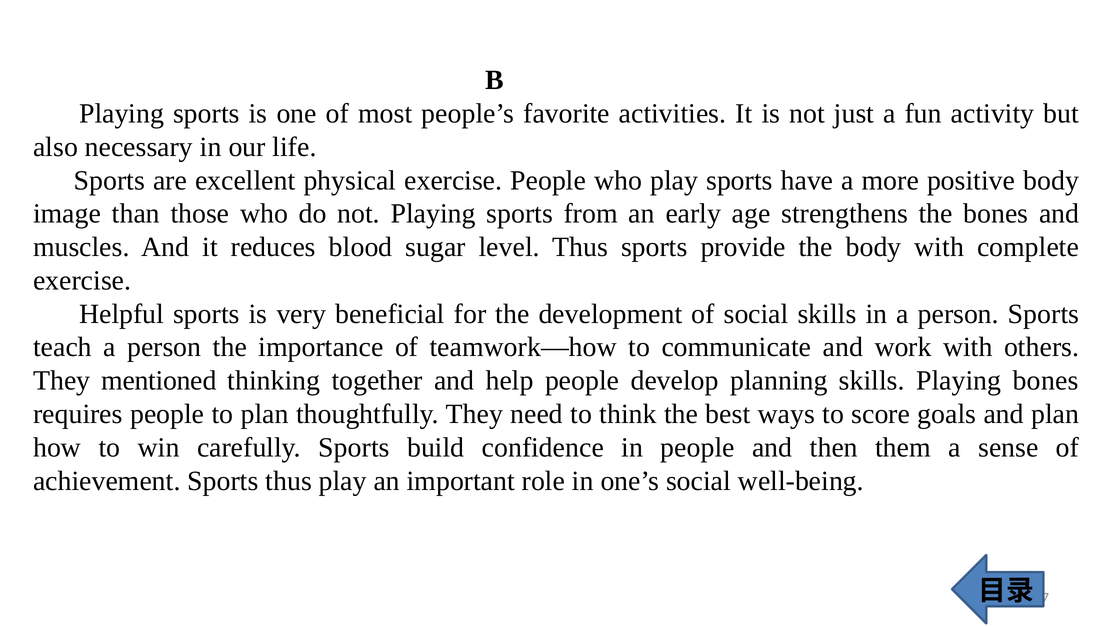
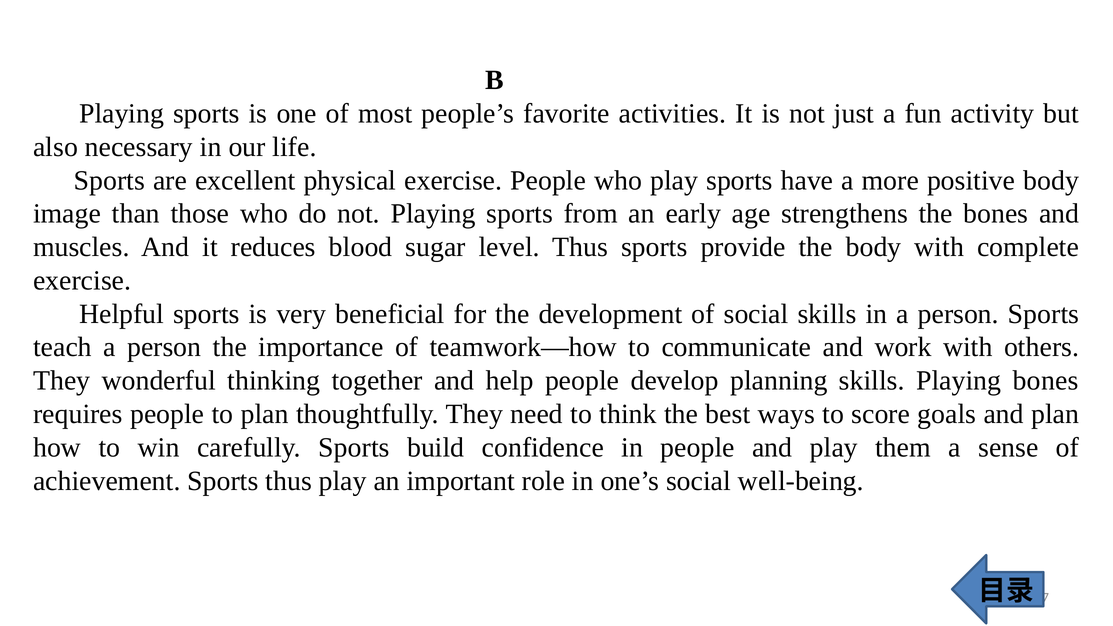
mentioned: mentioned -> wonderful (159, 381)
and then: then -> play (834, 447)
